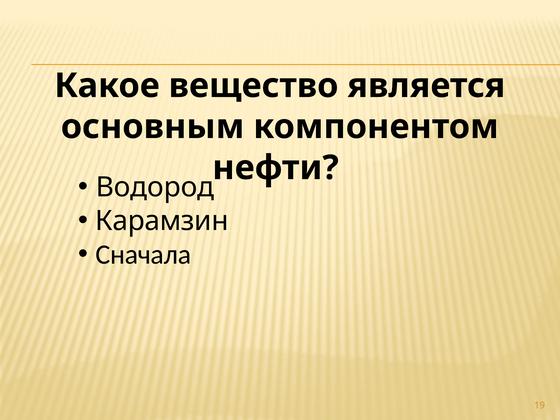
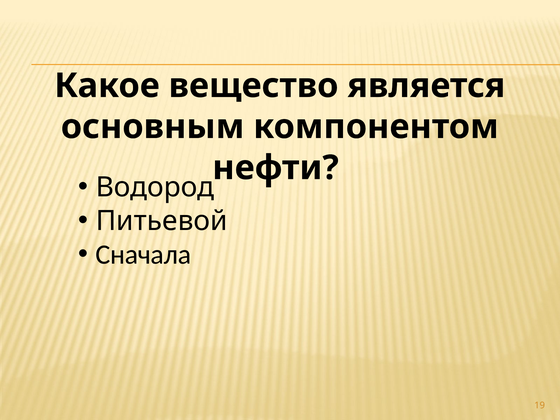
Карамзин: Карамзин -> Питьевой (162, 221)
